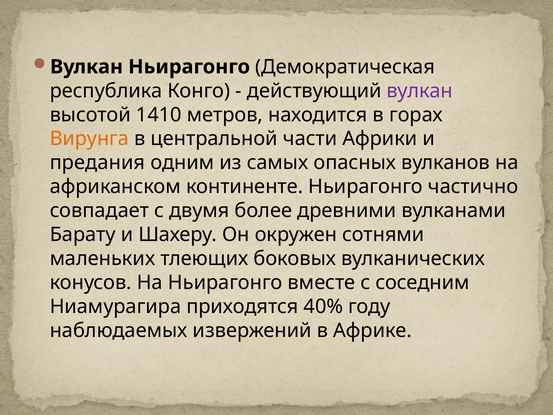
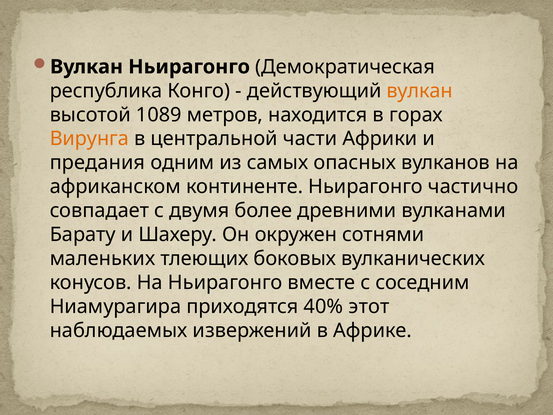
вулкан colour: purple -> orange (420, 91)
1410: 1410 -> 1089 (159, 115)
году: году -> этот (369, 306)
